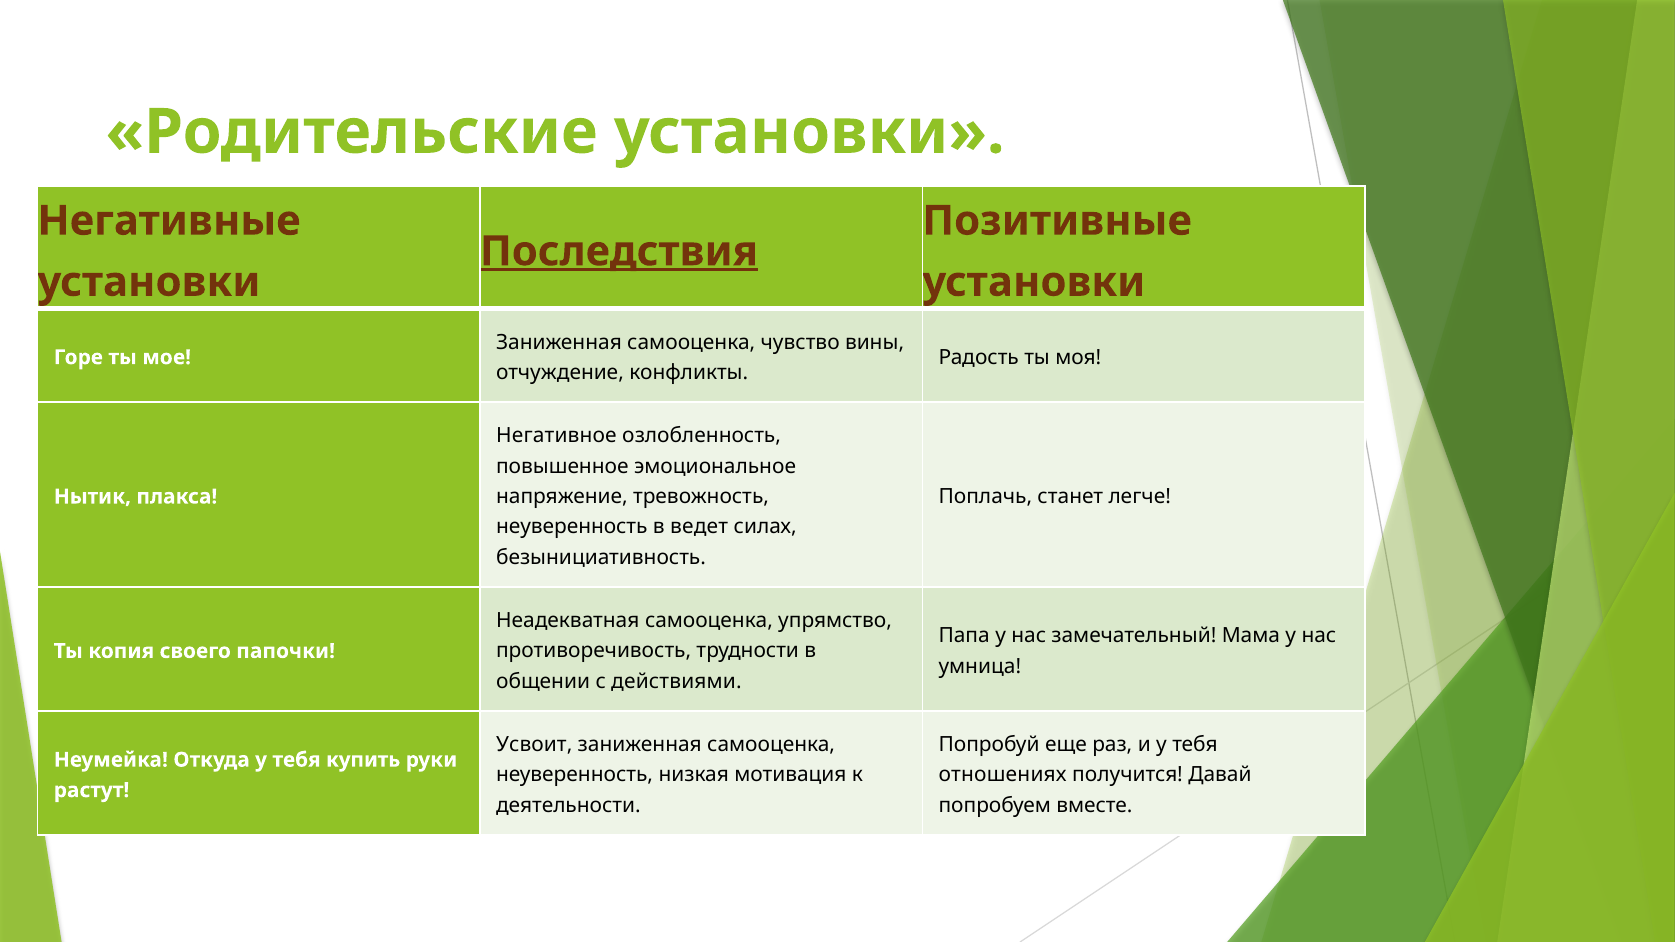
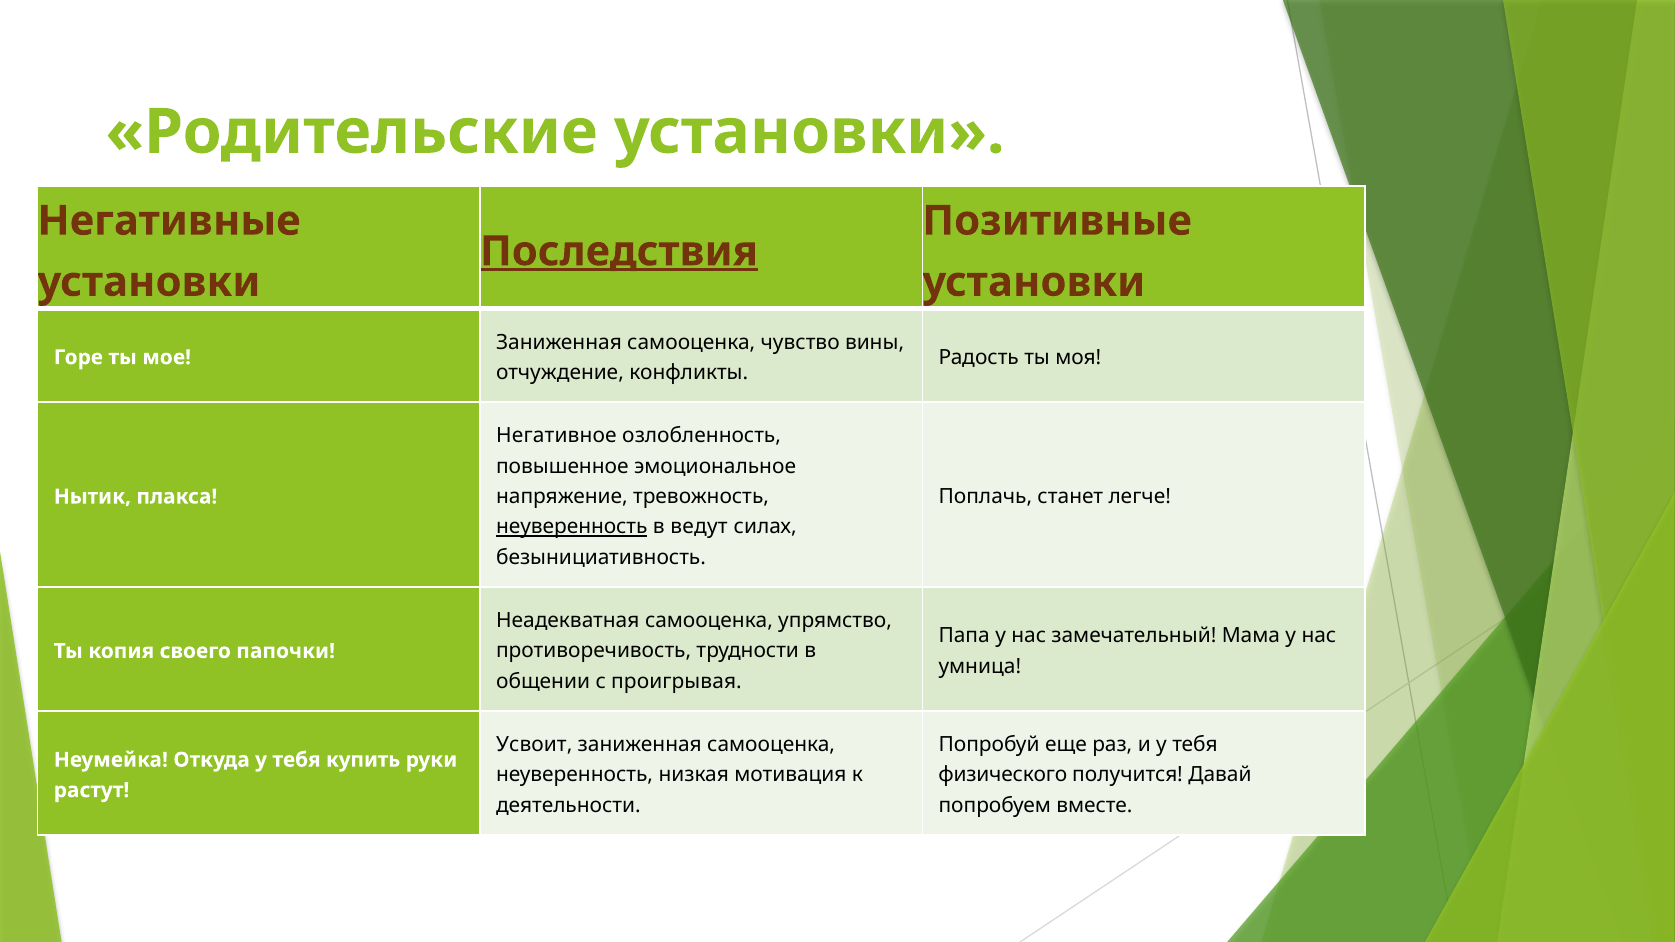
неуверенность underline: none -> present (572, 527)
ведет: ведет -> ведут (699, 527)
действиями: действиями -> проигрывая (676, 682)
отношениях: отношениях -> физического (1003, 775)
